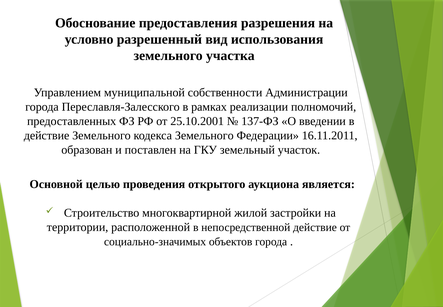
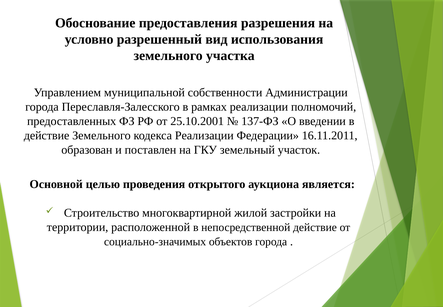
кодекса Земельного: Земельного -> Реализации (204, 135)
